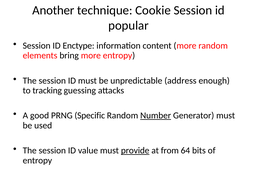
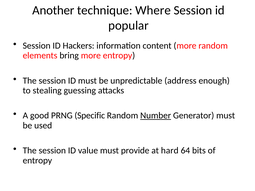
Cookie: Cookie -> Where (153, 10)
Enctype: Enctype -> Hackers (79, 46)
tracking: tracking -> stealing (47, 91)
provide underline: present -> none (135, 151)
from: from -> hard (170, 151)
